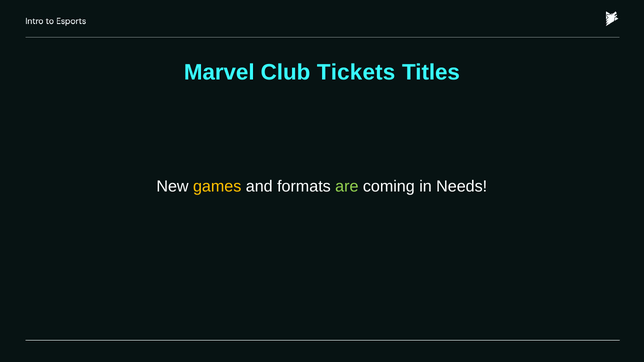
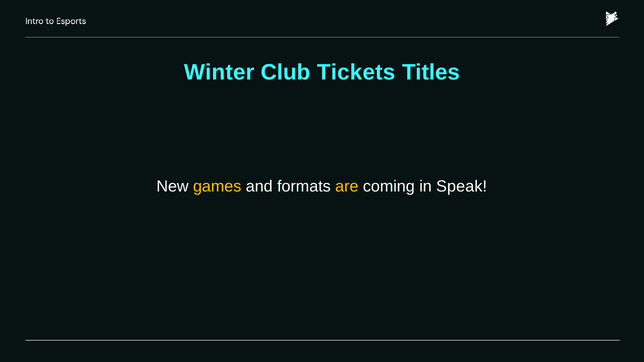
Marvel: Marvel -> Winter (219, 72)
are colour: light green -> yellow (347, 187)
Needs: Needs -> Speak (462, 187)
